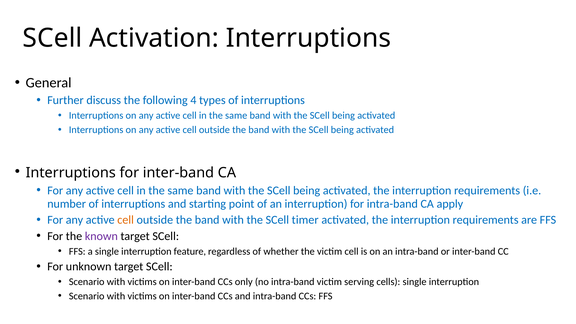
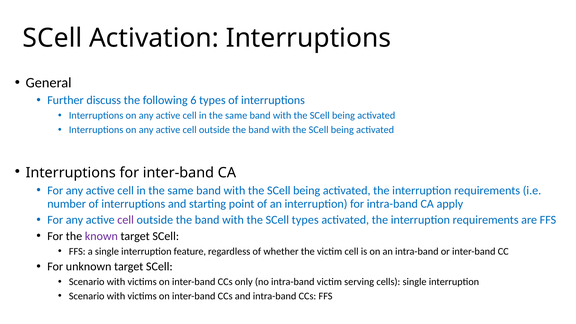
4: 4 -> 6 (193, 100)
cell colour: orange -> purple (126, 220)
SCell timer: timer -> types (305, 220)
